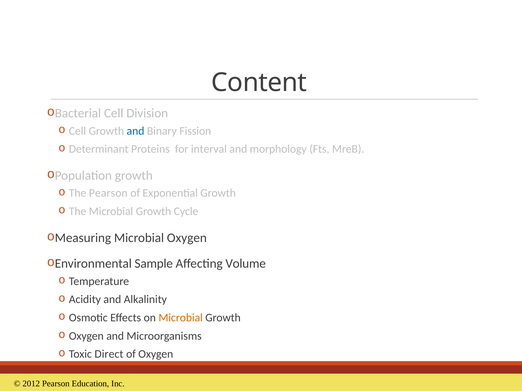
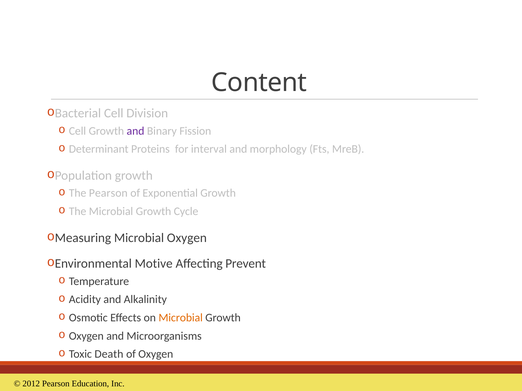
and colour: blue -> purple (136, 131)
Sample: Sample -> Motive (154, 264)
Volume: Volume -> Prevent (246, 264)
Direct: Direct -> Death (109, 355)
